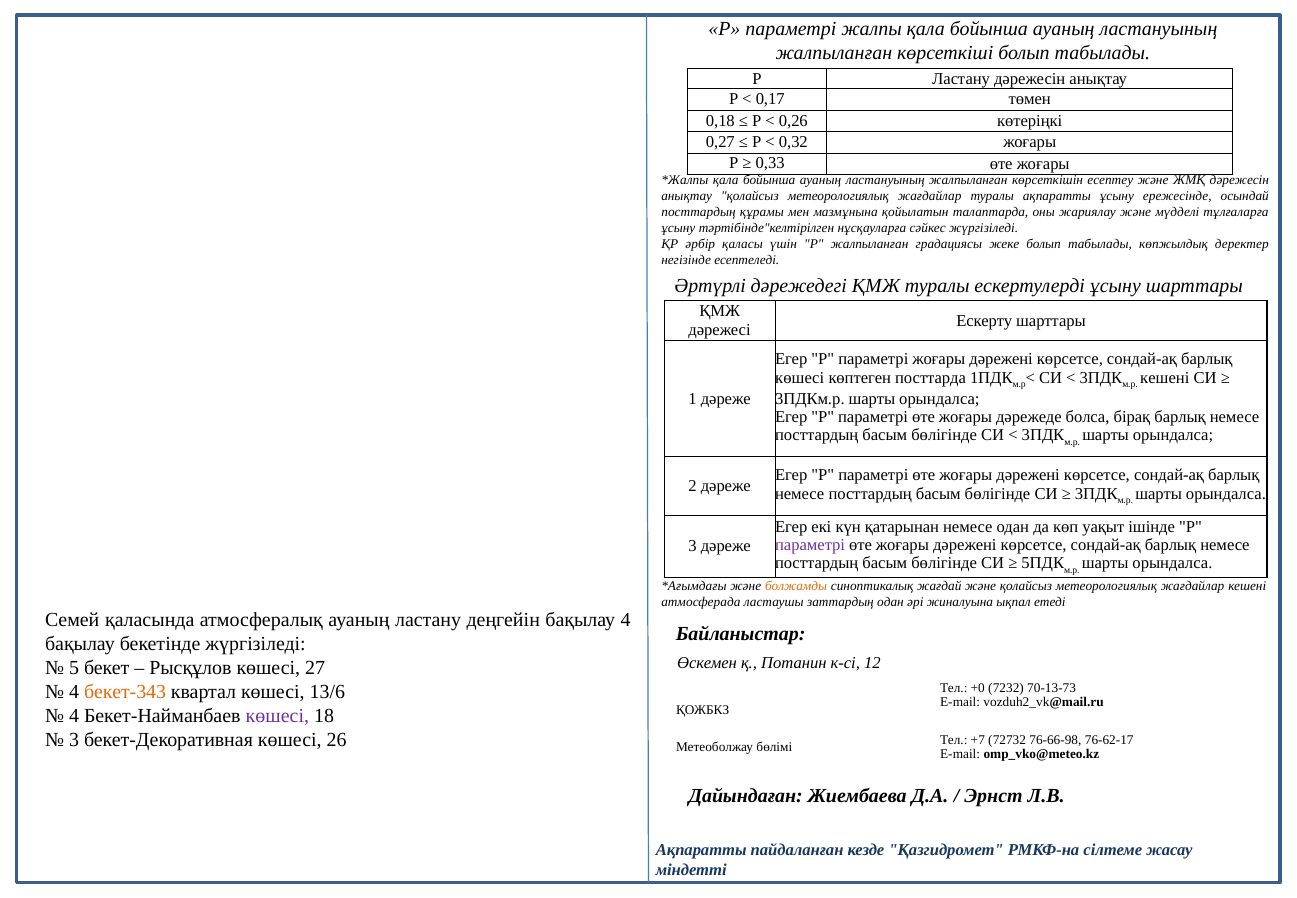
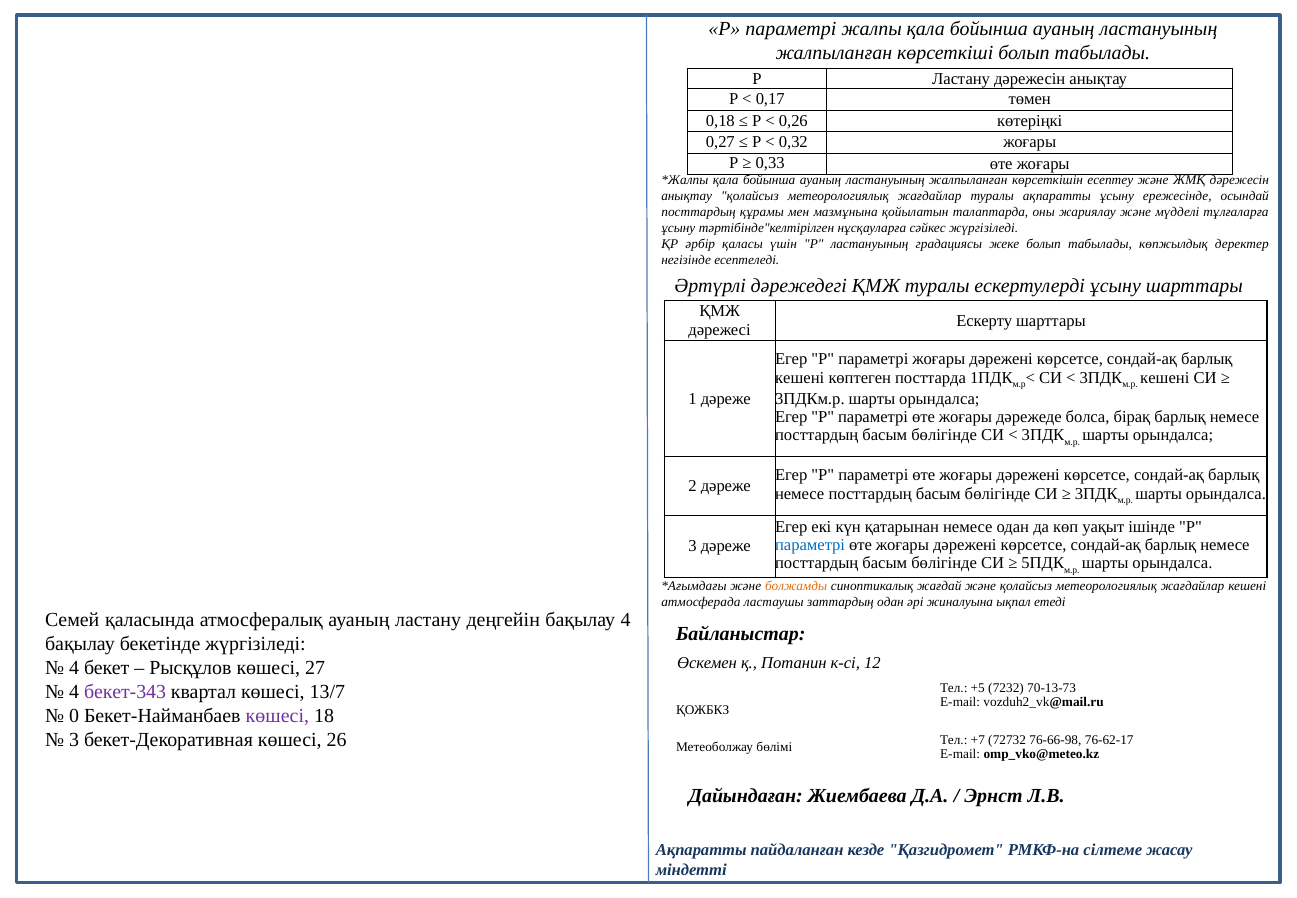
Р жалпыланған: жалпыланған -> ластануының (869, 244)
көшесі: көшесі -> кешені (800, 378)
параметрі colour: purple -> blue (810, 545)
5: 5 -> 4 (74, 668)
+0: +0 -> +5 (978, 688)
бекет-343 colour: orange -> purple (125, 692)
13/6: 13/6 -> 13/7 (327, 692)
4: 4 -> 0 (74, 716)
